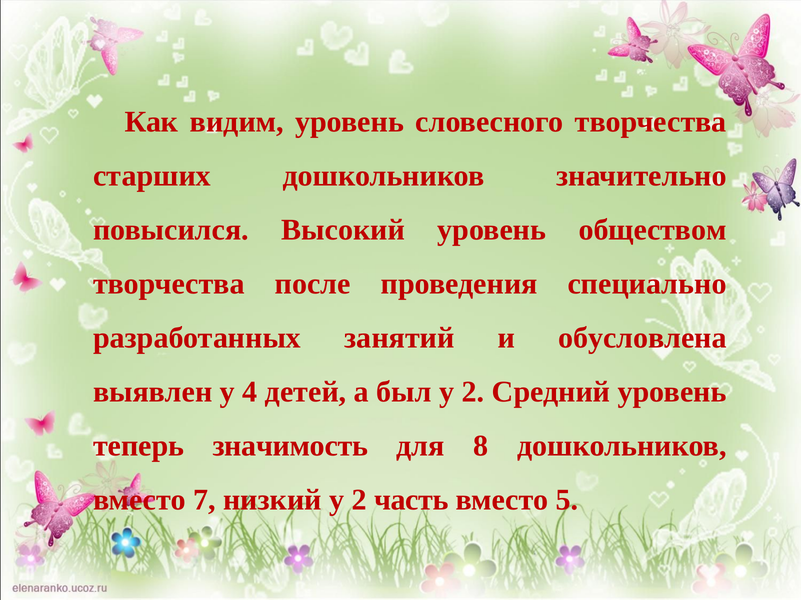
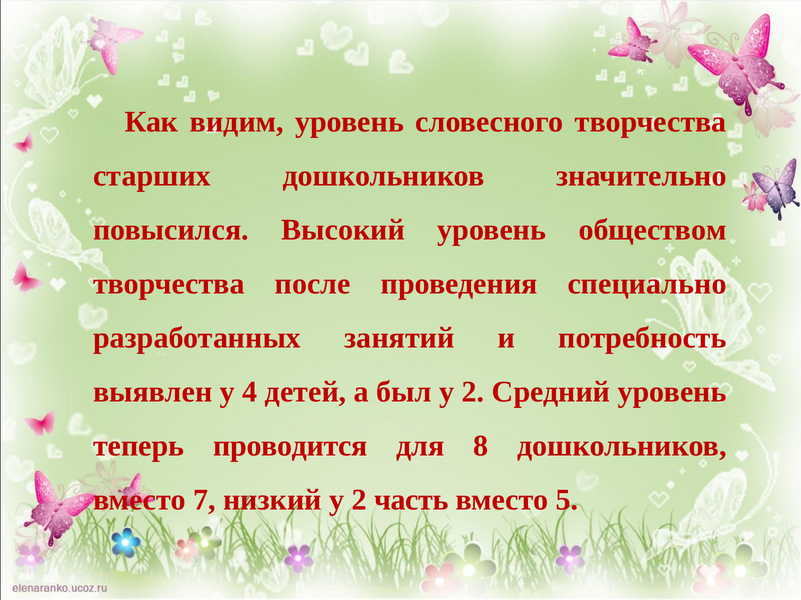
обусловлена: обусловлена -> потребность (642, 338)
значимость: значимость -> проводится (290, 446)
